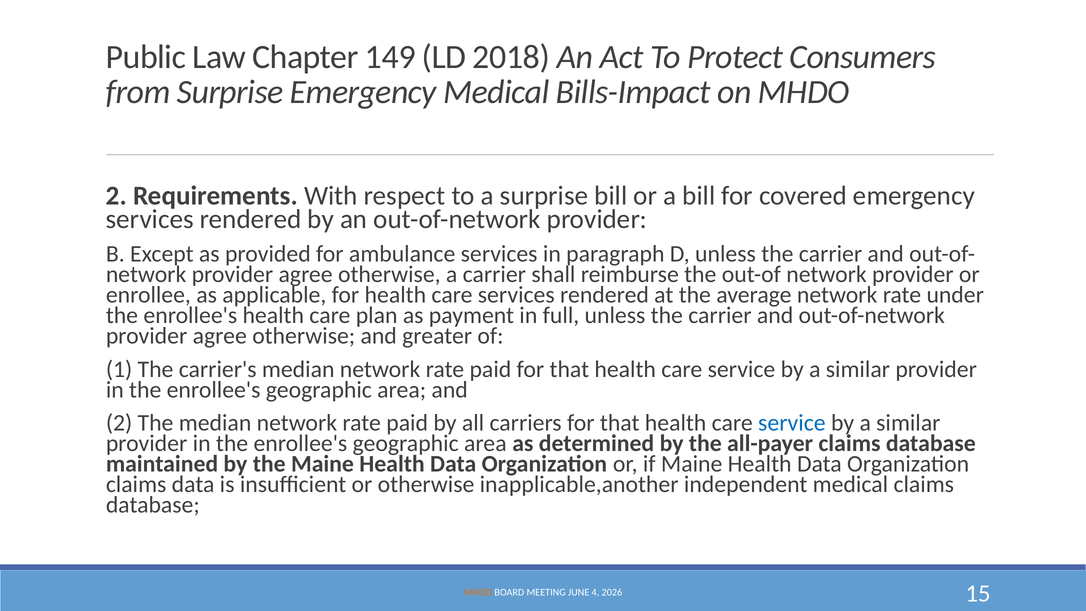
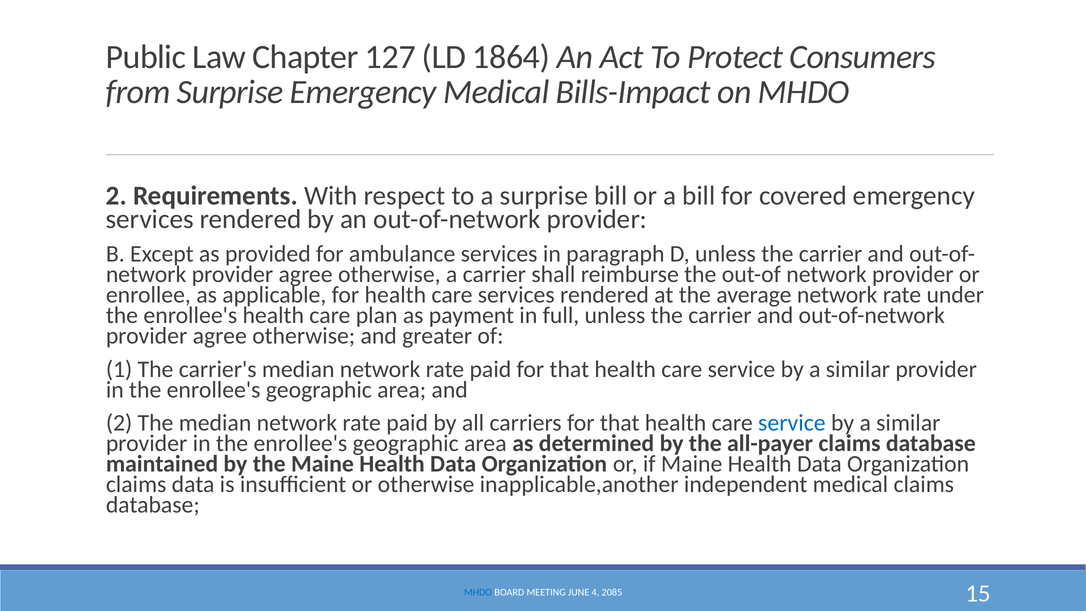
149: 149 -> 127 (390, 57)
2018: 2018 -> 1864 (511, 57)
MHDO colour: orange -> blue (478, 592)
2026: 2026 -> 2085 (612, 592)
